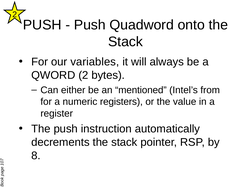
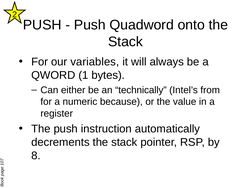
QWORD 2: 2 -> 1 (83, 75)
mentioned: mentioned -> technically (141, 90)
registers: registers -> because (121, 102)
